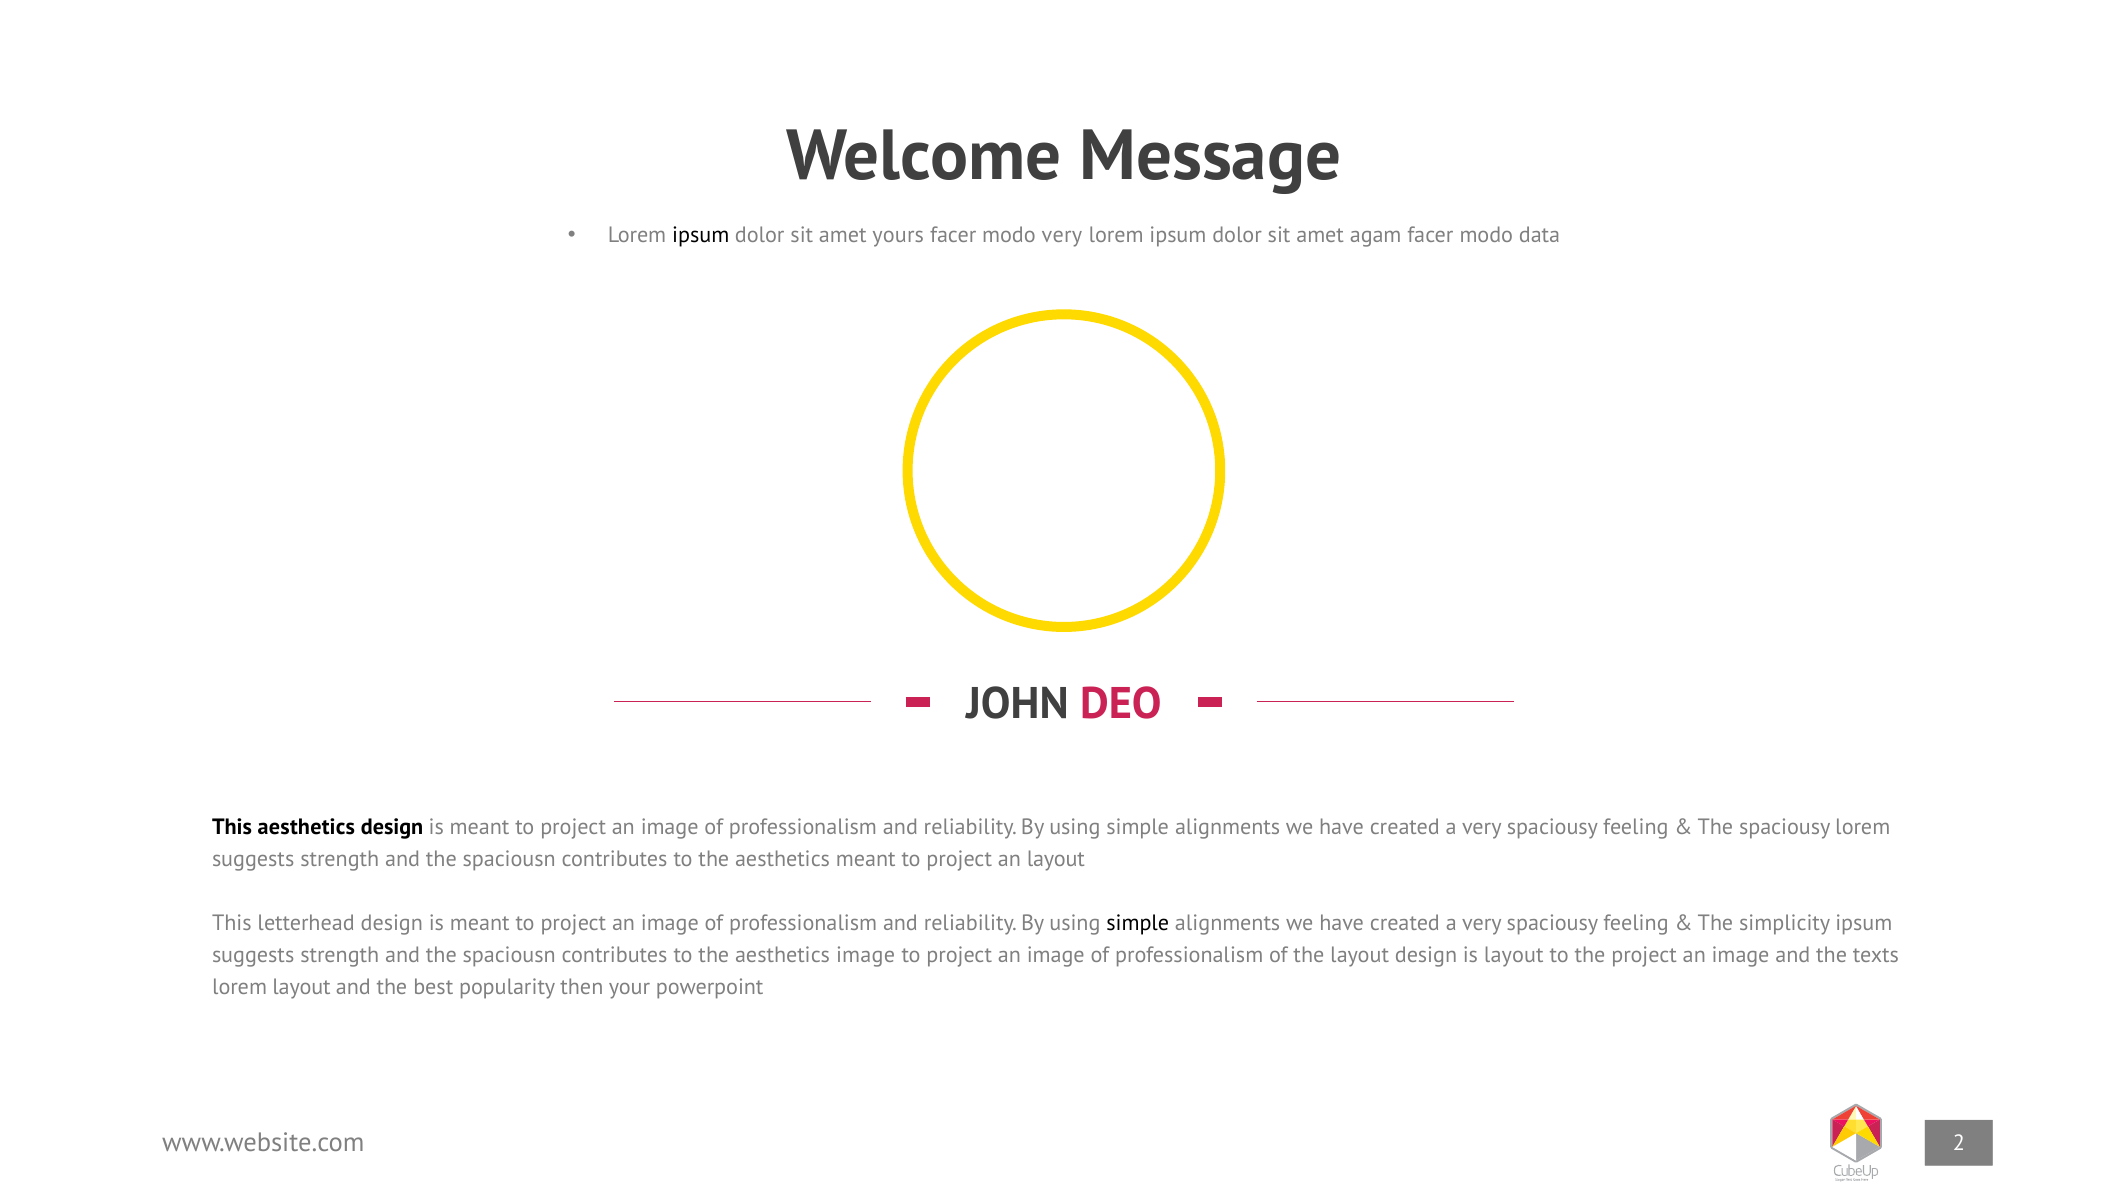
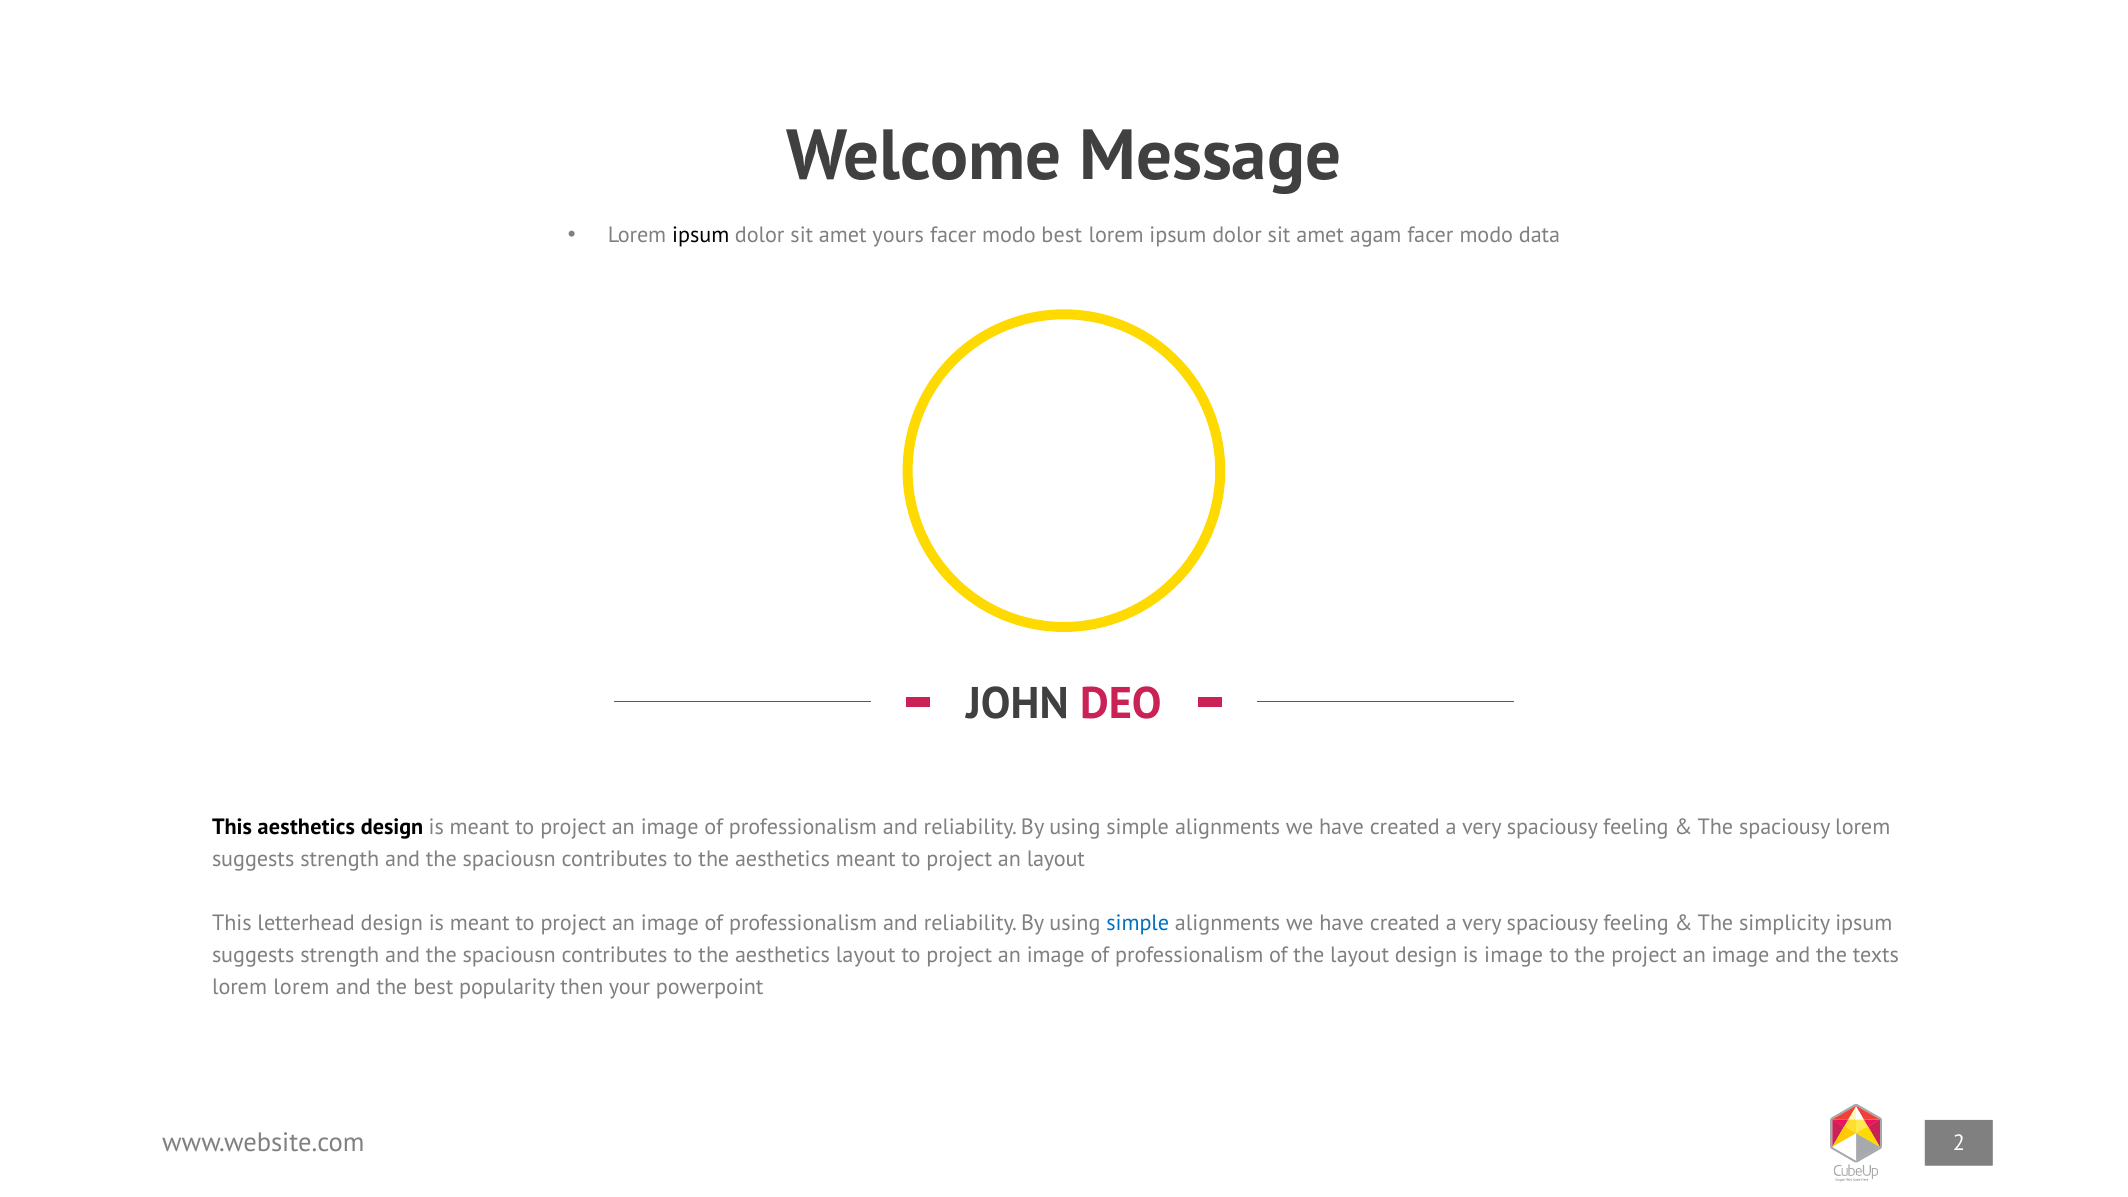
modo very: very -> best (1062, 235)
simple colour: black -> blue (1138, 923)
aesthetics image: image -> layout (866, 955)
is layout: layout -> image (1514, 955)
lorem layout: layout -> lorem (301, 987)
